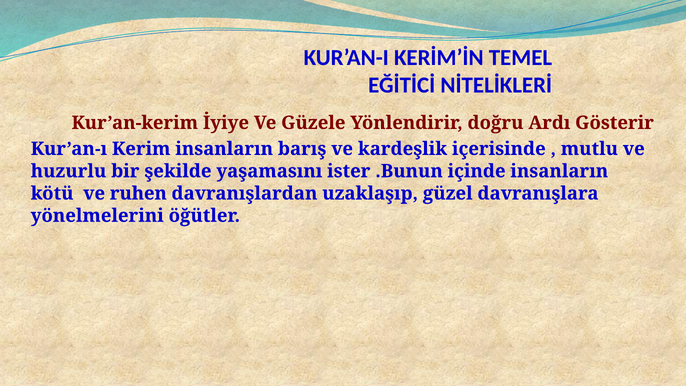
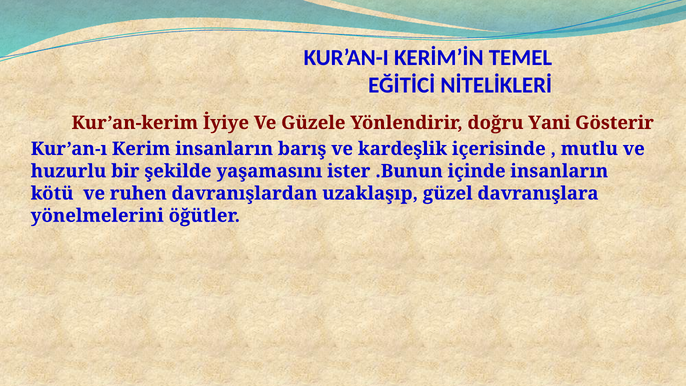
Ardı: Ardı -> Yani (549, 123)
